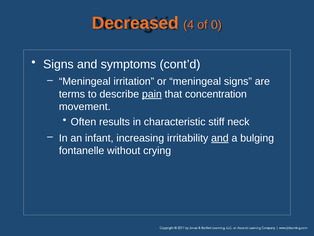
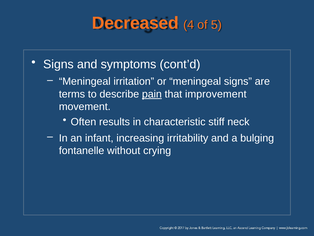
0: 0 -> 5 (216, 25)
concentration: concentration -> improvement (216, 94)
and underline: present -> none (220, 138)
